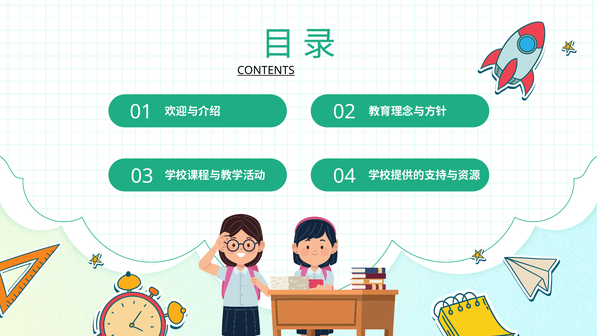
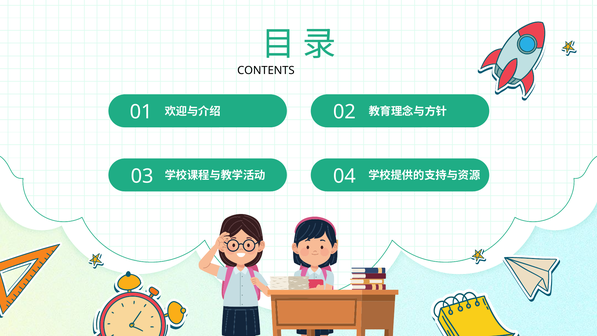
CONTENTS underline: present -> none (266, 70)
